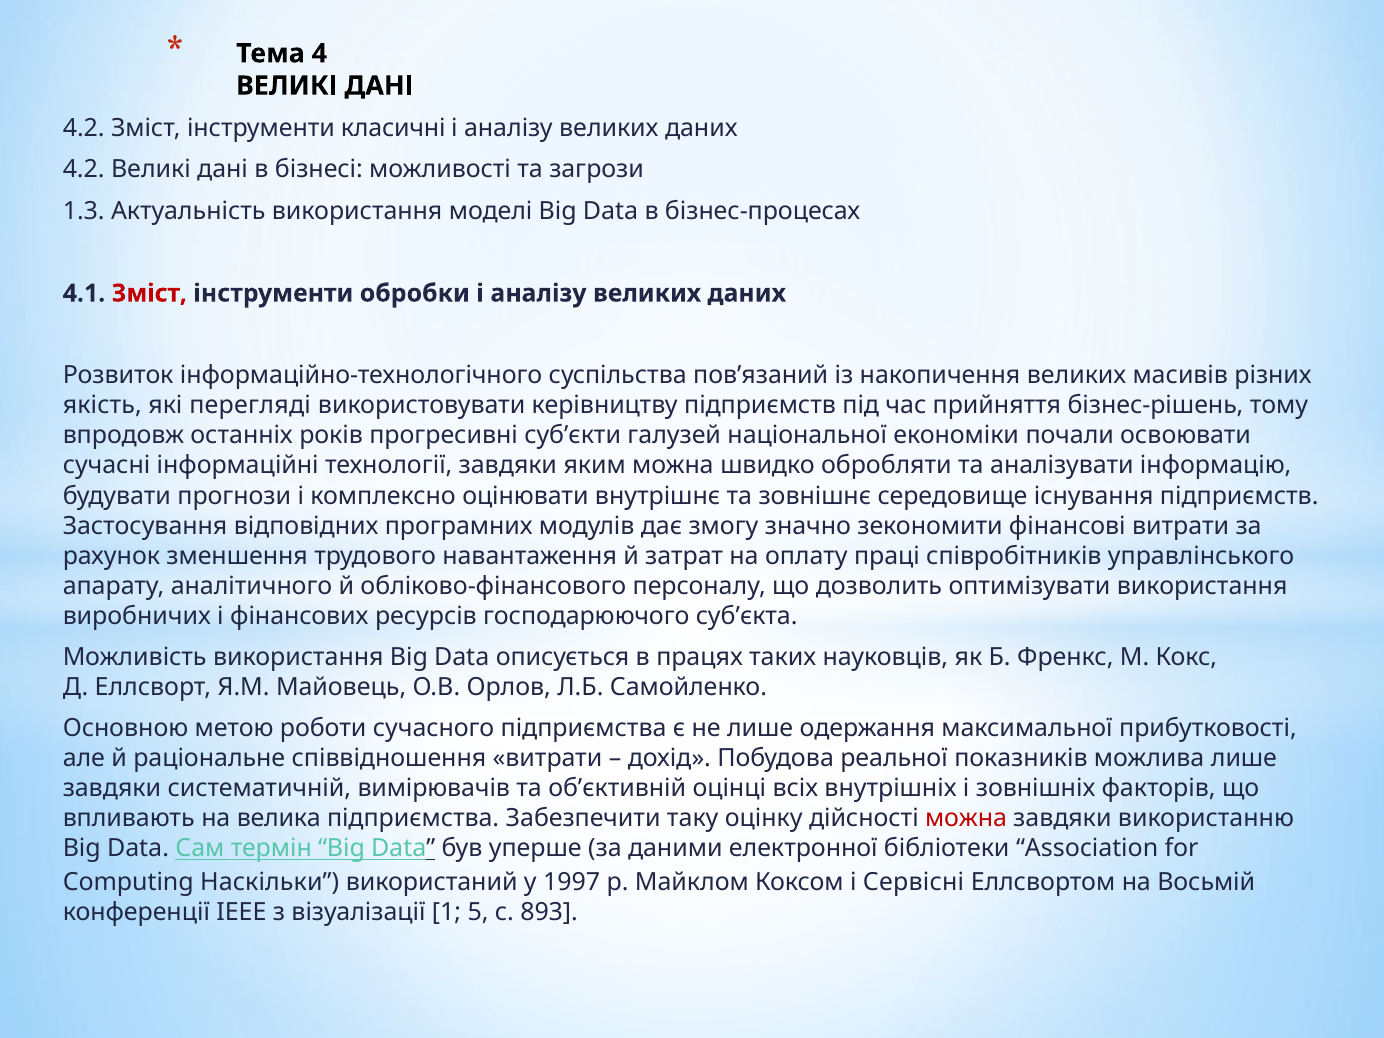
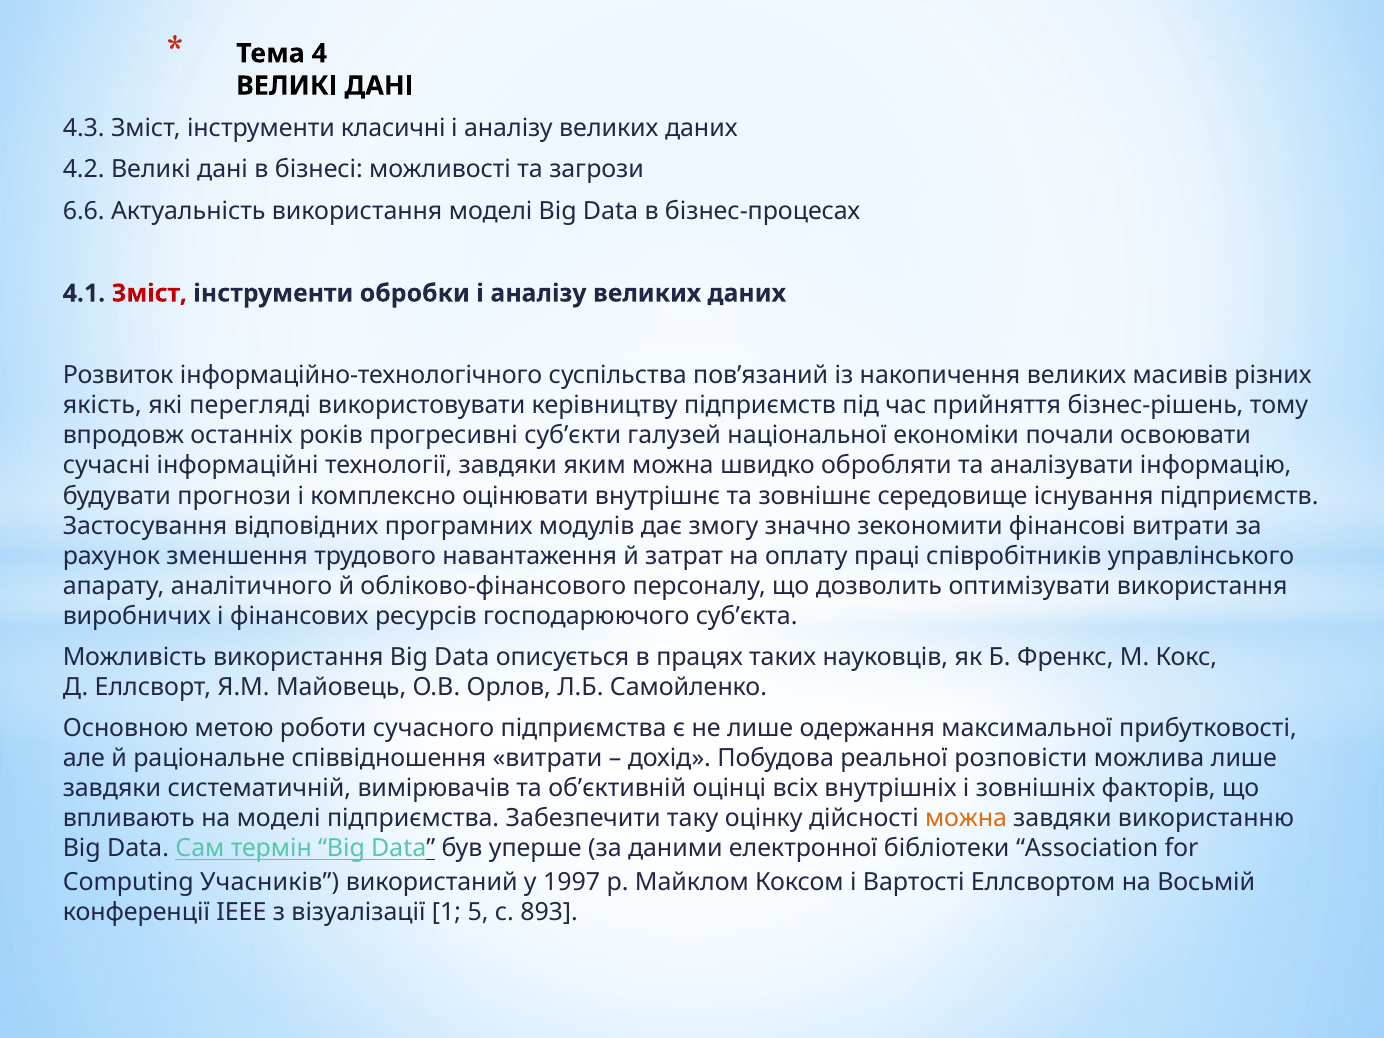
4.2: 4.2 -> 4.3 (84, 129)
1.3: 1.3 -> 6.6 (84, 211)
показників: показників -> розповісти (1021, 758)
на велика: велика -> моделі (279, 818)
можна colour: red -> orange (966, 818)
Наскільки: Наскільки -> Учасників (270, 882)
Сервісні: Сервісні -> Вартості (914, 882)
